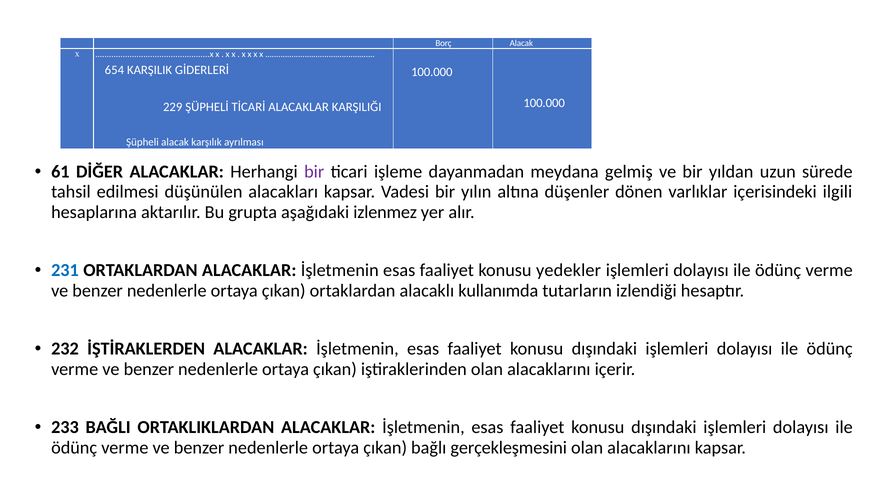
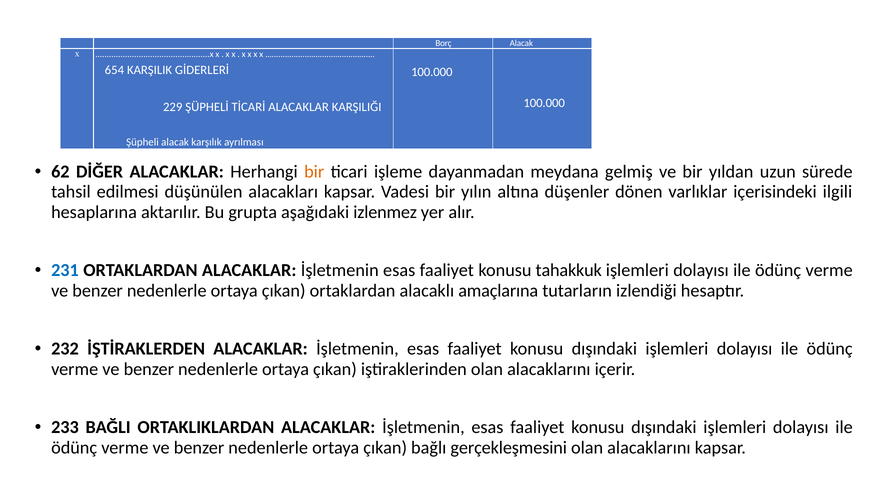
61: 61 -> 62 (60, 172)
bir colour: purple -> orange (314, 172)
yedekler: yedekler -> tahakkuk (569, 270)
kullanımda: kullanımda -> amaçlarına (498, 290)
